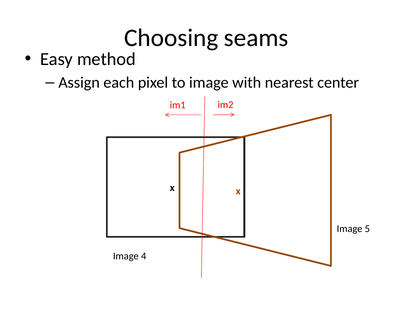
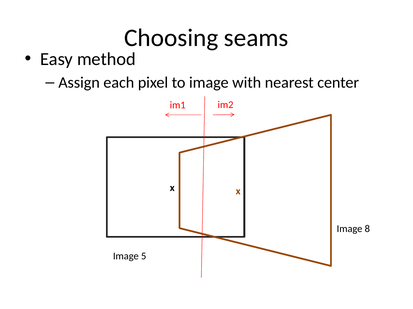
5: 5 -> 8 (367, 229)
4: 4 -> 5 (144, 257)
